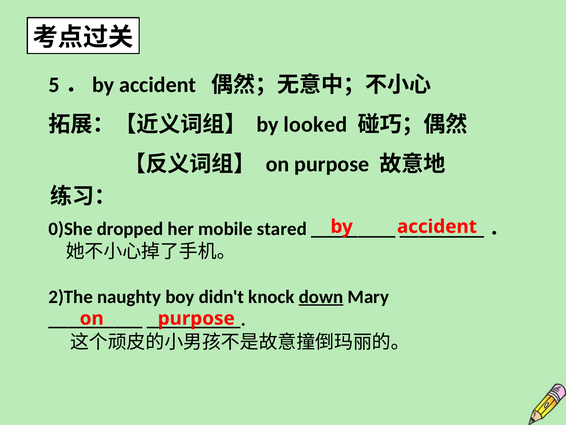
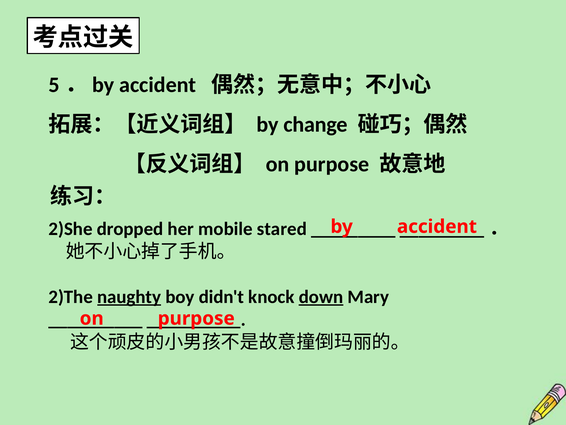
looked: looked -> change (316, 124)
0)She: 0)She -> 2)She (71, 229)
naughty underline: none -> present (129, 297)
